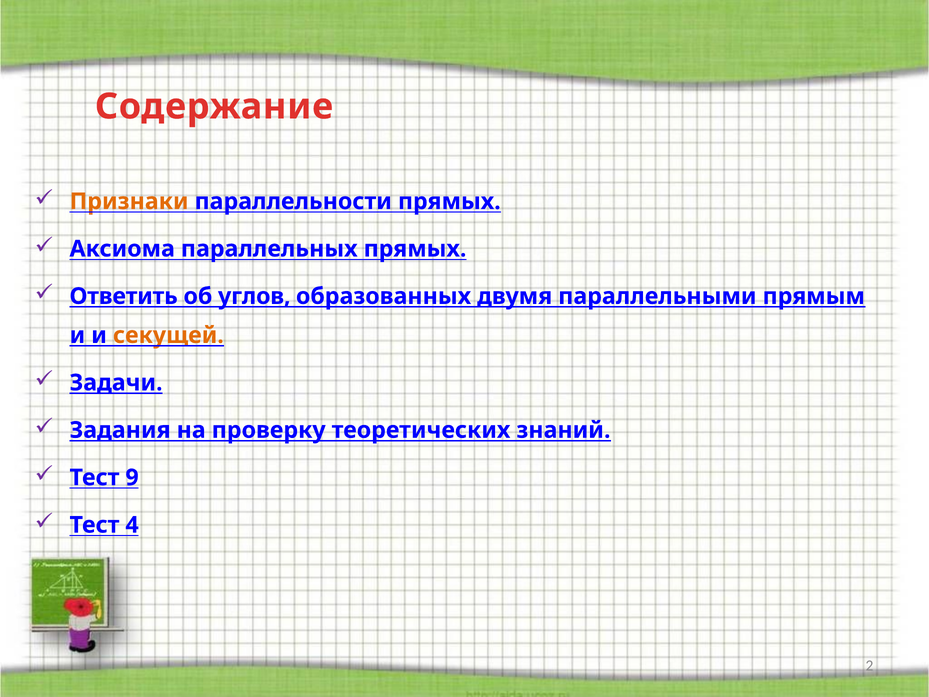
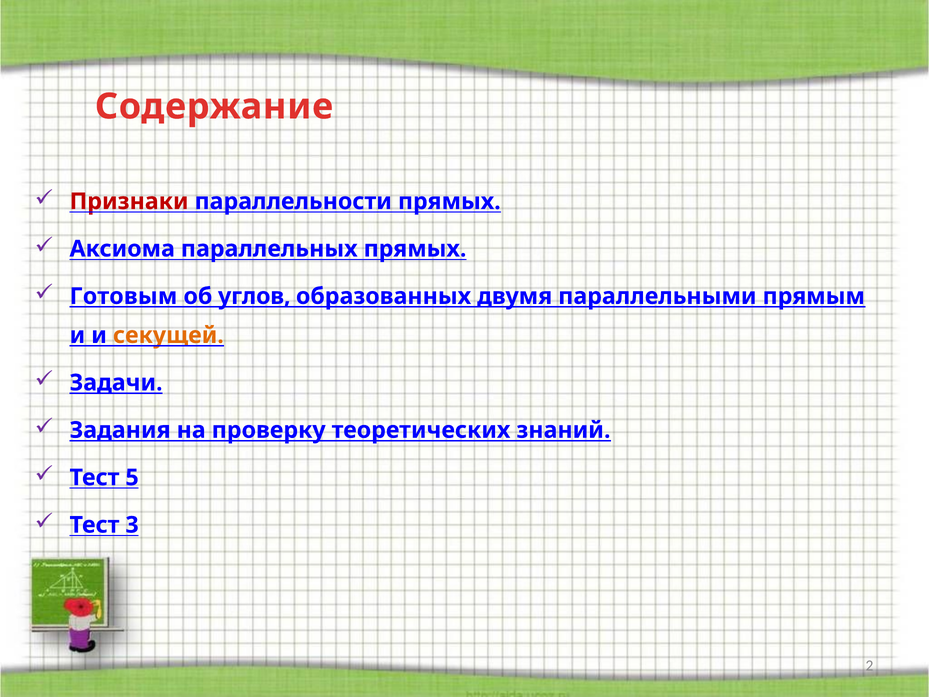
Признаки colour: orange -> red (129, 201)
Ответить: Ответить -> Готовым (123, 296)
9: 9 -> 5 (132, 477)
4: 4 -> 3 (132, 525)
